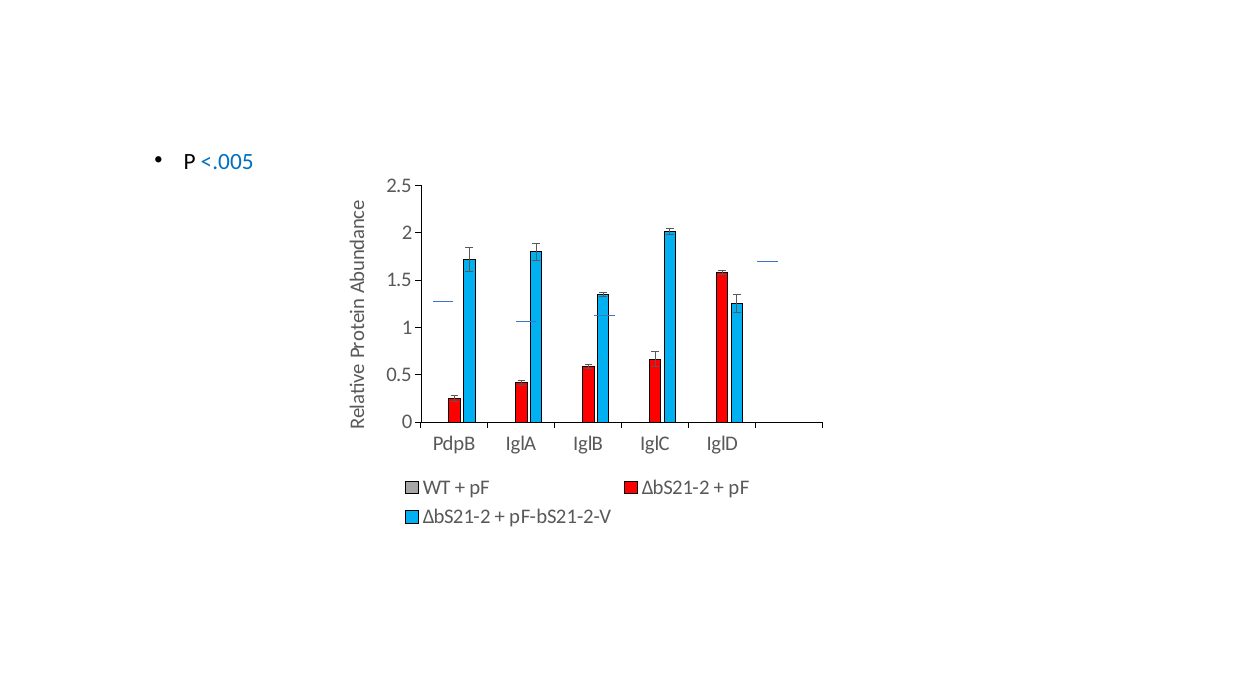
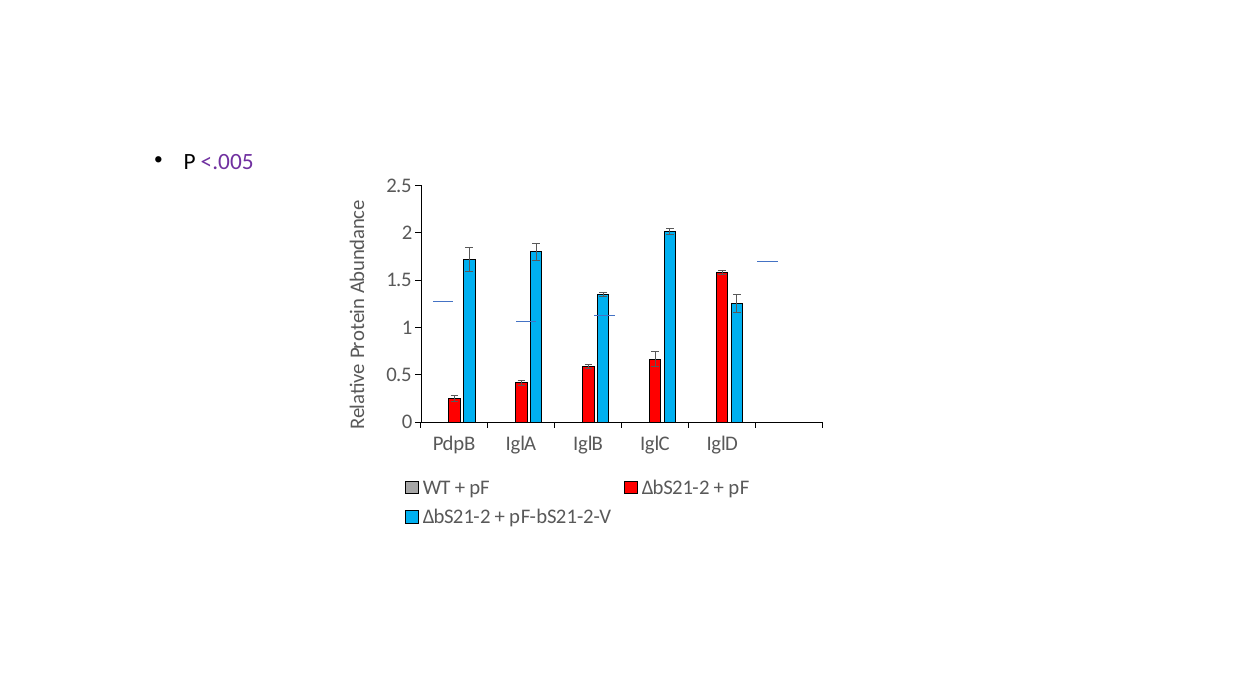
<.005 colour: blue -> purple (227, 162)
